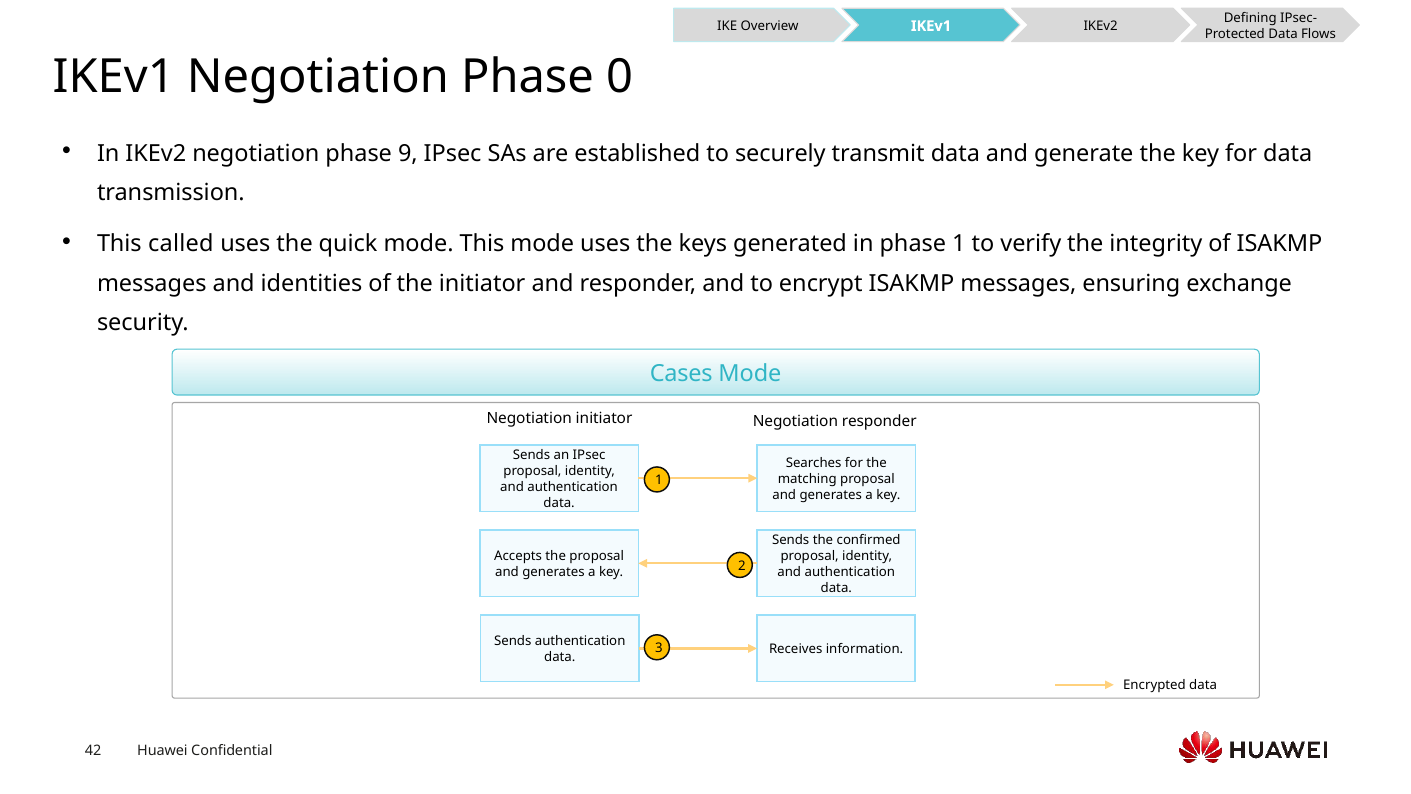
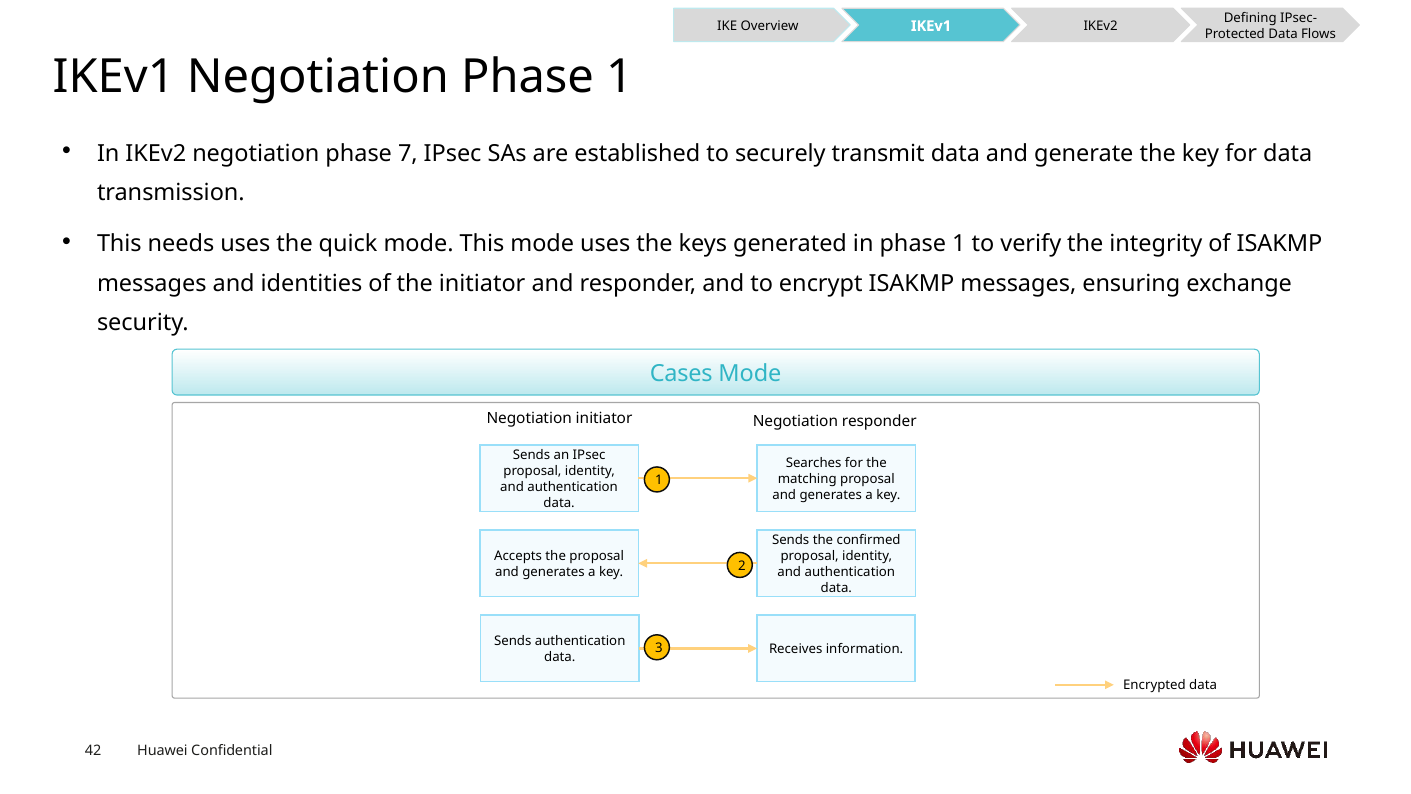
Negotiation Phase 0: 0 -> 1 (620, 77)
9: 9 -> 7 (408, 153)
called: called -> needs (181, 244)
